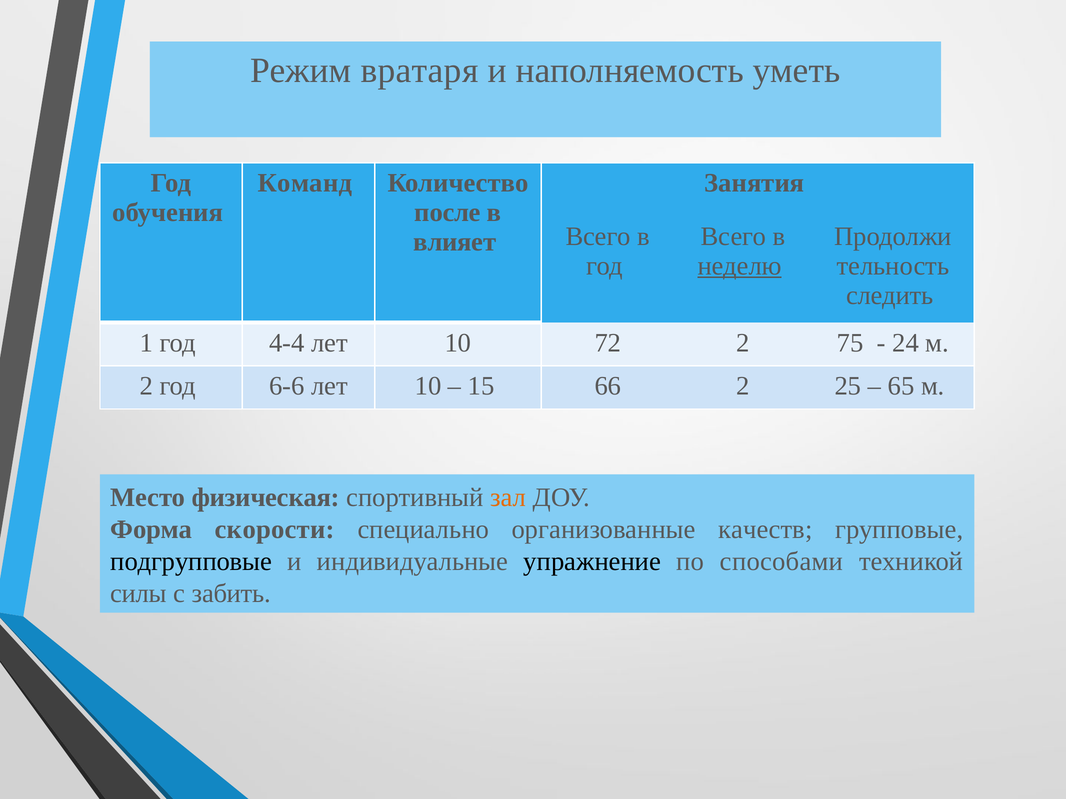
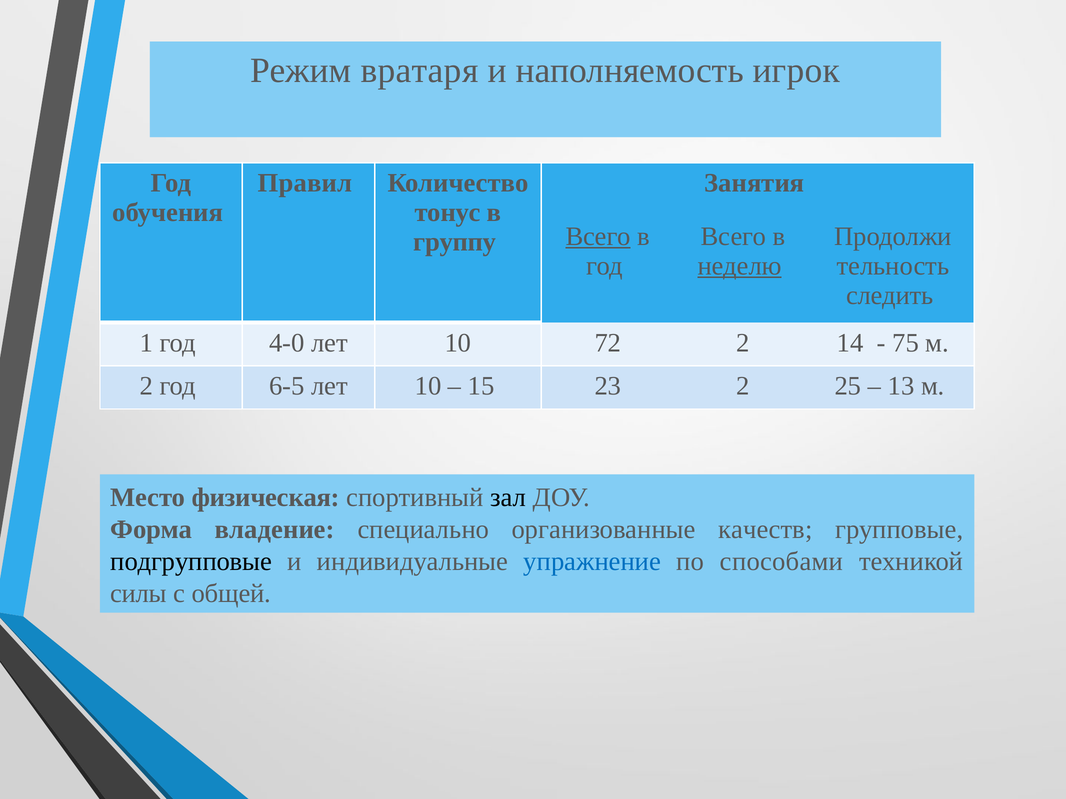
уметь: уметь -> игрок (796, 71)
Команд: Команд -> Правил (305, 183)
после: после -> тонус (448, 213)
Всего underline: none -> present (598, 237)
влияет: влияет -> группу (455, 242)
4-4: 4-4 -> 4-0 (287, 343)
75: 75 -> 14 (850, 343)
24: 24 -> 75 (906, 343)
6-6: 6-6 -> 6-5 (287, 386)
66: 66 -> 23 (608, 386)
65: 65 -> 13 (901, 386)
зал colour: orange -> black (508, 498)
скорости: скорости -> владение (275, 530)
упражнение colour: black -> blue (592, 562)
забить: забить -> общей (231, 594)
